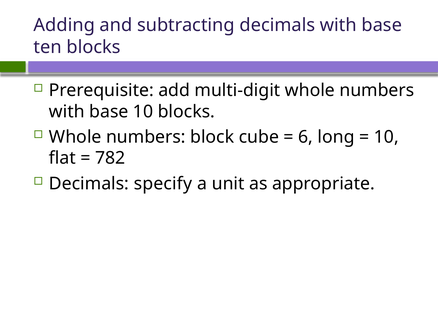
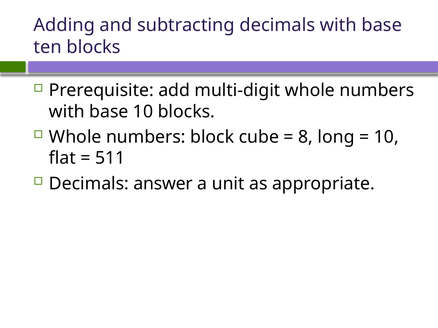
6: 6 -> 8 (306, 137)
782: 782 -> 511 (110, 158)
specify: specify -> answer (163, 184)
